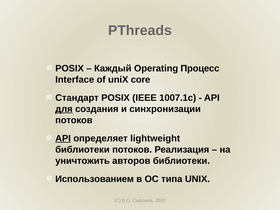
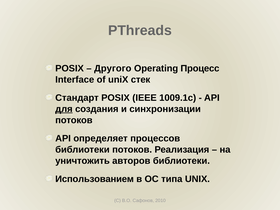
Каждый: Каждый -> Другого (113, 68)
core: core -> стек (141, 80)
1007.1c: 1007.1c -> 1009.1c (178, 98)
API underline: present -> none (63, 138)
lightweight: lightweight -> процессов (155, 138)
